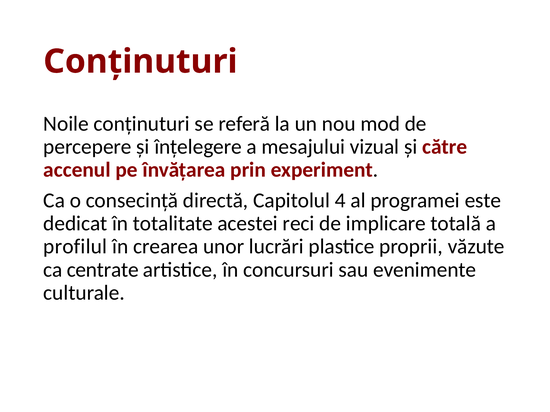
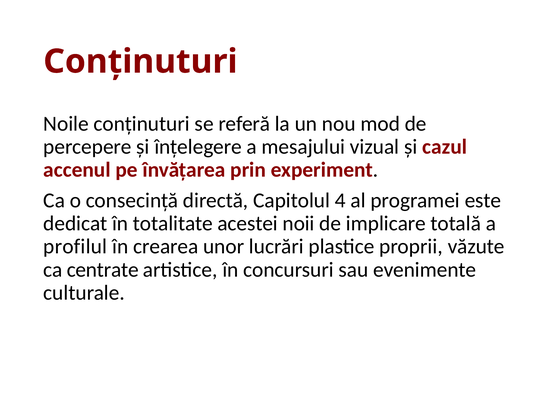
către: către -> cazul (445, 147)
reci: reci -> noii (299, 224)
